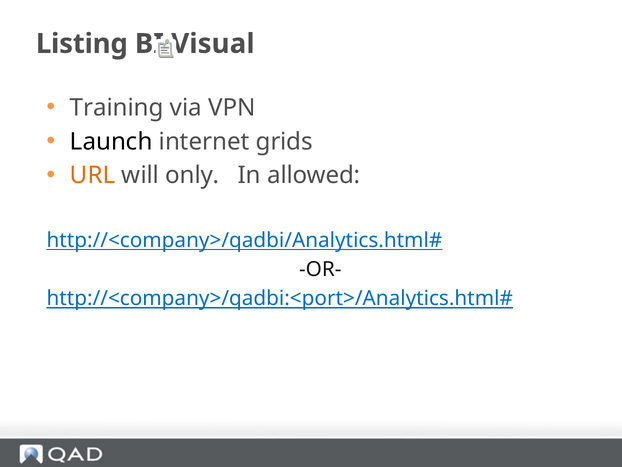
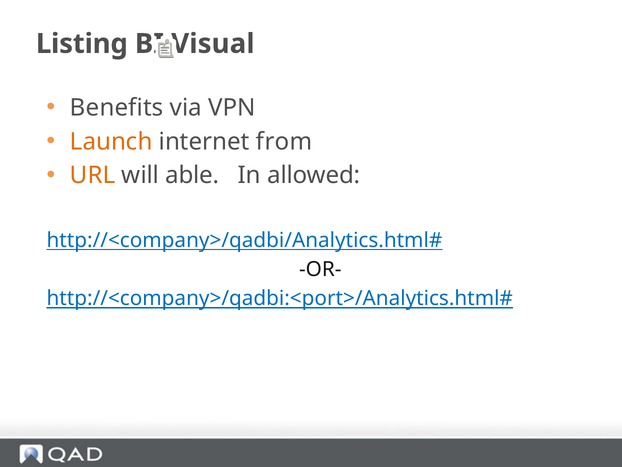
Training: Training -> Benefits (117, 108)
Launch colour: black -> orange (111, 141)
grids: grids -> from (284, 141)
only: only -> able (192, 175)
